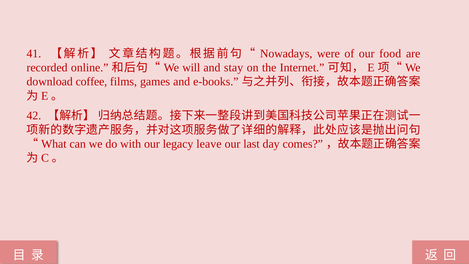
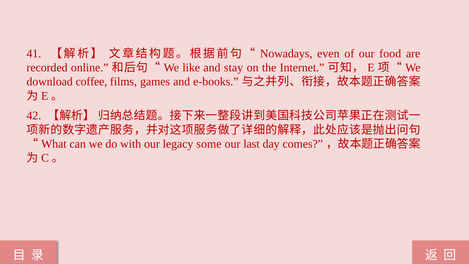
were: were -> even (328, 54)
will: will -> like (191, 68)
leave: leave -> some (209, 144)
